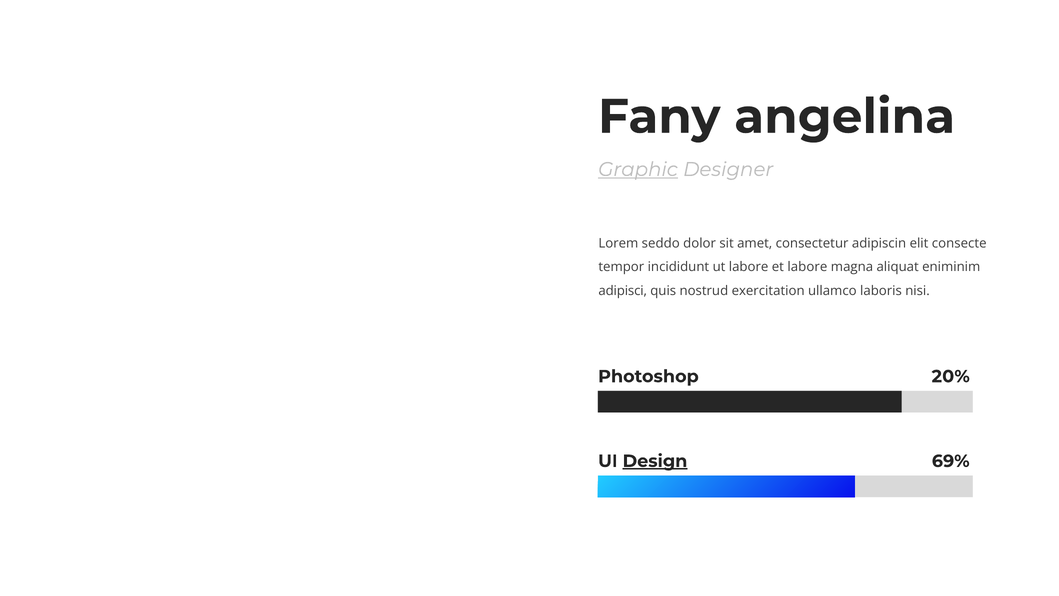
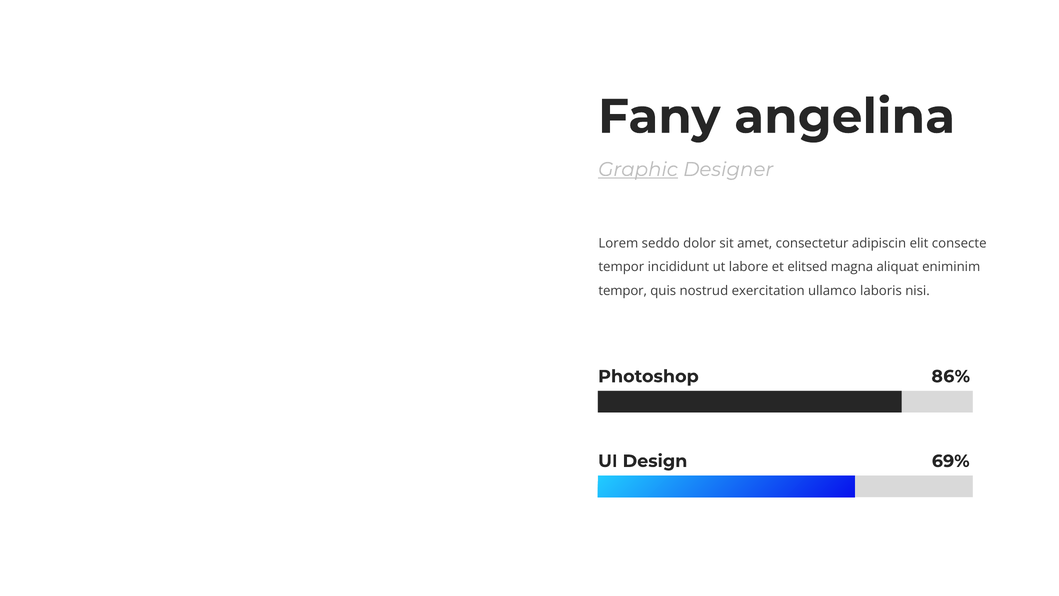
et labore: labore -> elitsed (807, 267)
adipisci: adipisci -> tempor (623, 291)
20%: 20% -> 86% (951, 376)
Design underline: present -> none (655, 461)
